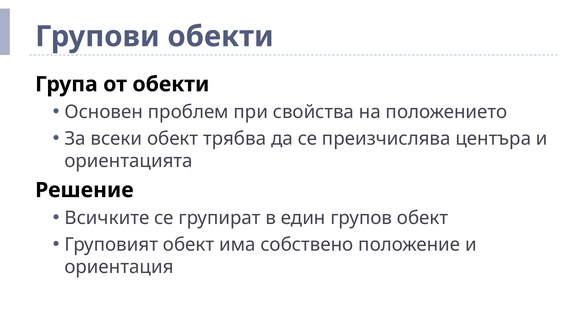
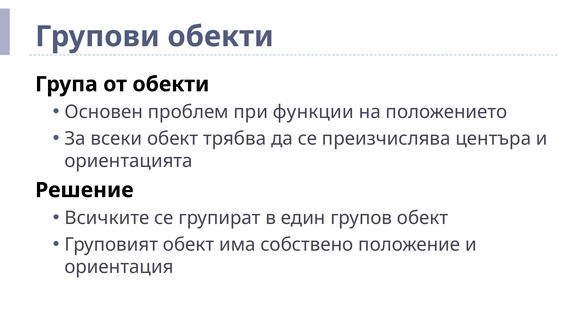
свойства: свойства -> функции (313, 112)
